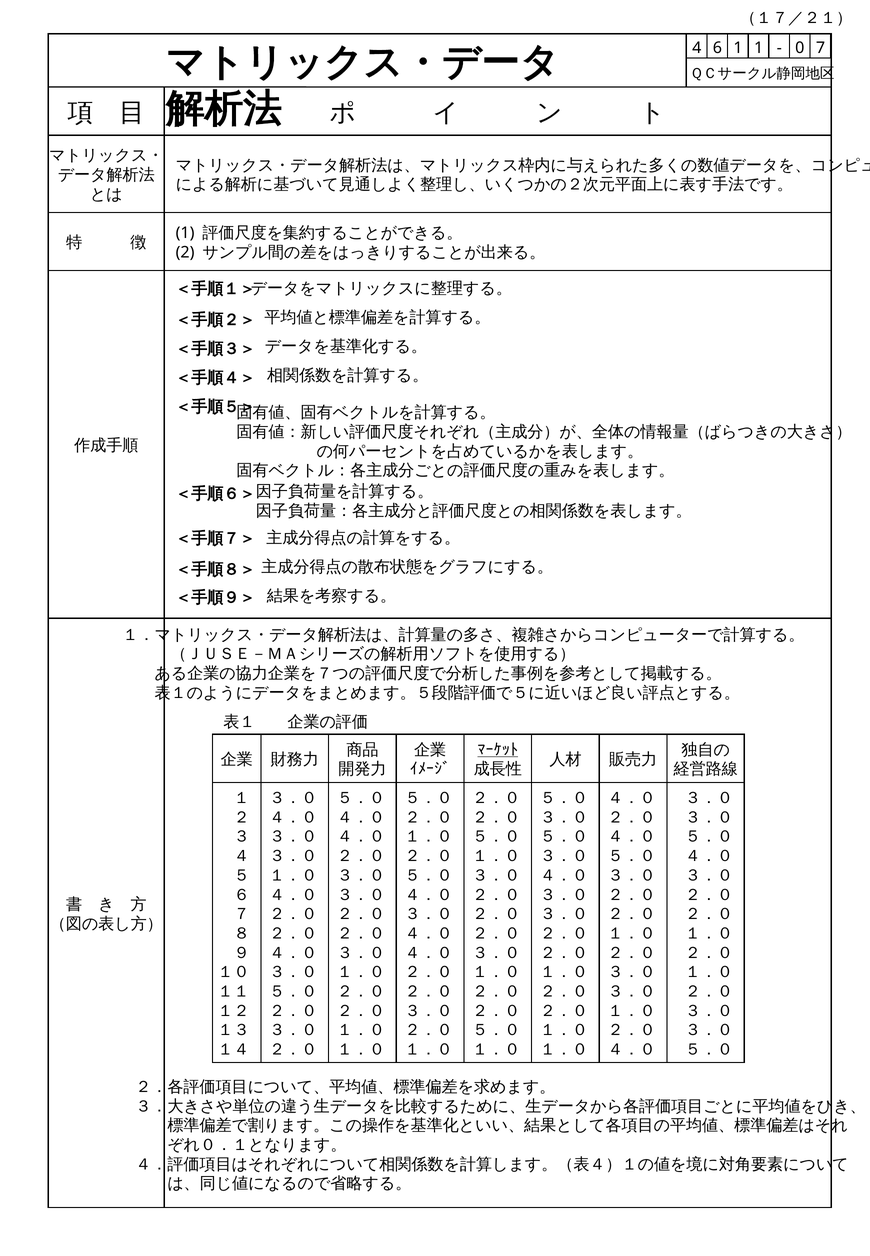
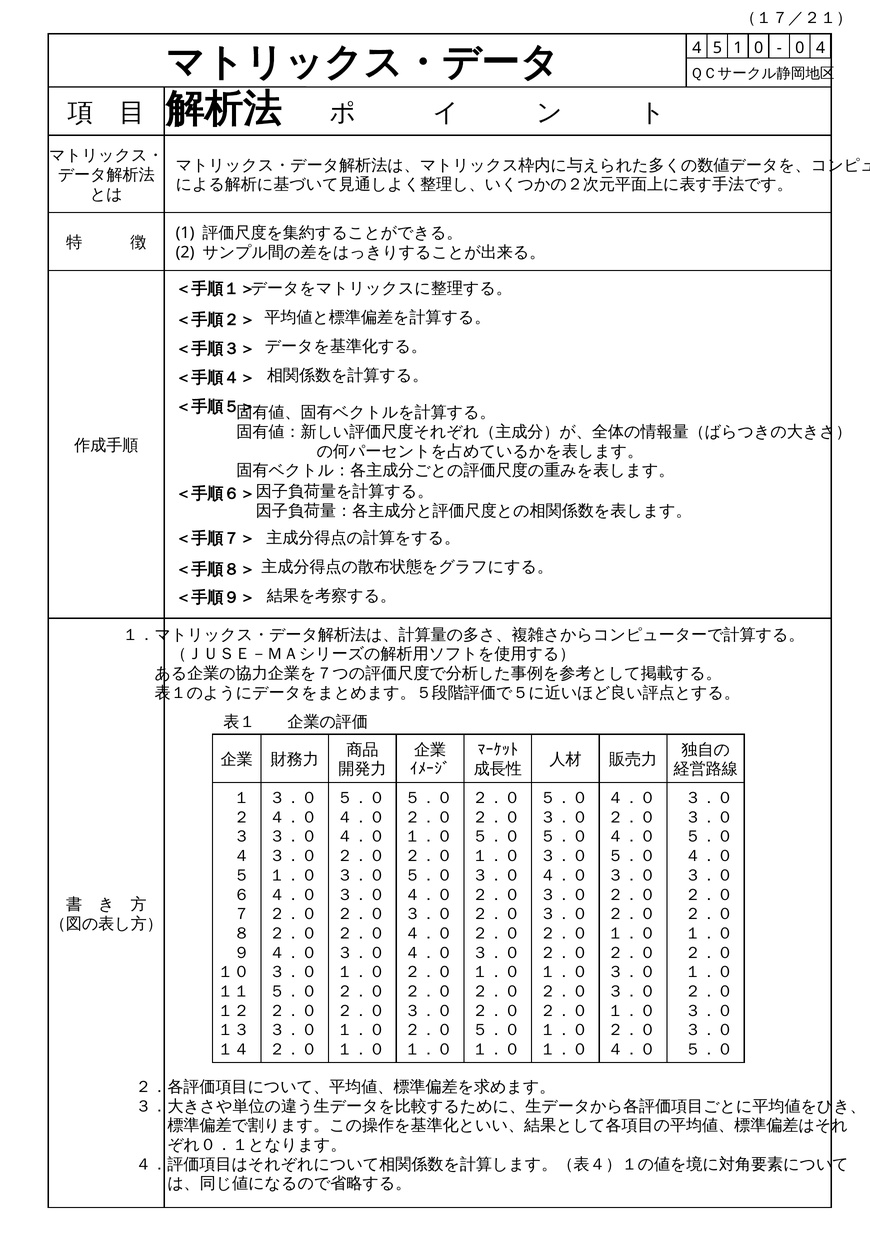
6: 6 -> 5 (717, 48)
1 1: 1 -> 0 (759, 48)
0 7: 7 -> 4 (820, 48)
ﾏｰｹｯﾄ underline: present -> none (498, 750)
